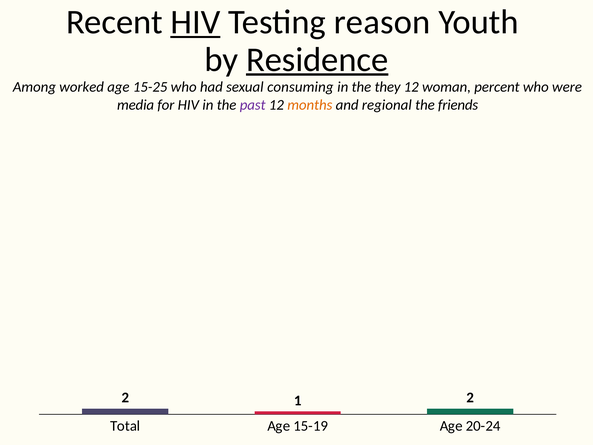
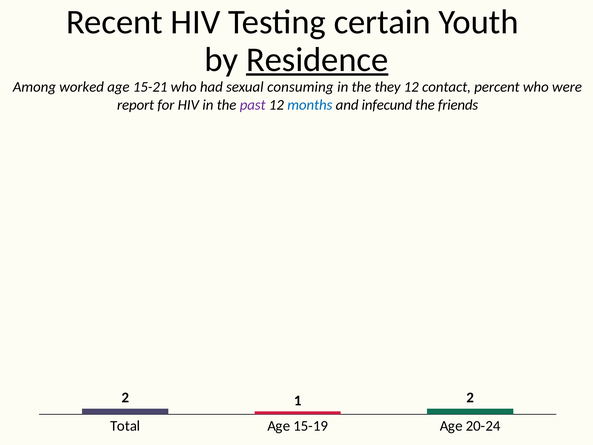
HIV underline: present -> none (195, 22)
reason: reason -> certain (382, 22)
15-25: 15-25 -> 15-21 (150, 87)
woman: woman -> contact (447, 87)
media: media -> report (136, 105)
months colour: orange -> blue (310, 105)
regional: regional -> infecund (387, 105)
